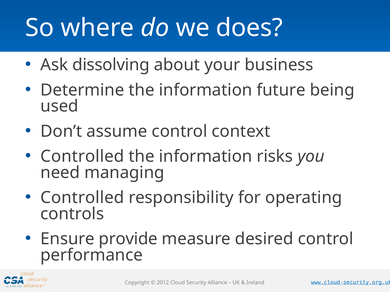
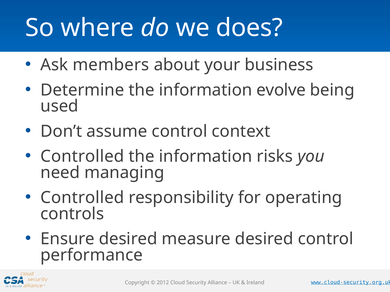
dissolving: dissolving -> members (111, 65)
future: future -> evolve (281, 90)
Ensure provide: provide -> desired (128, 239)
